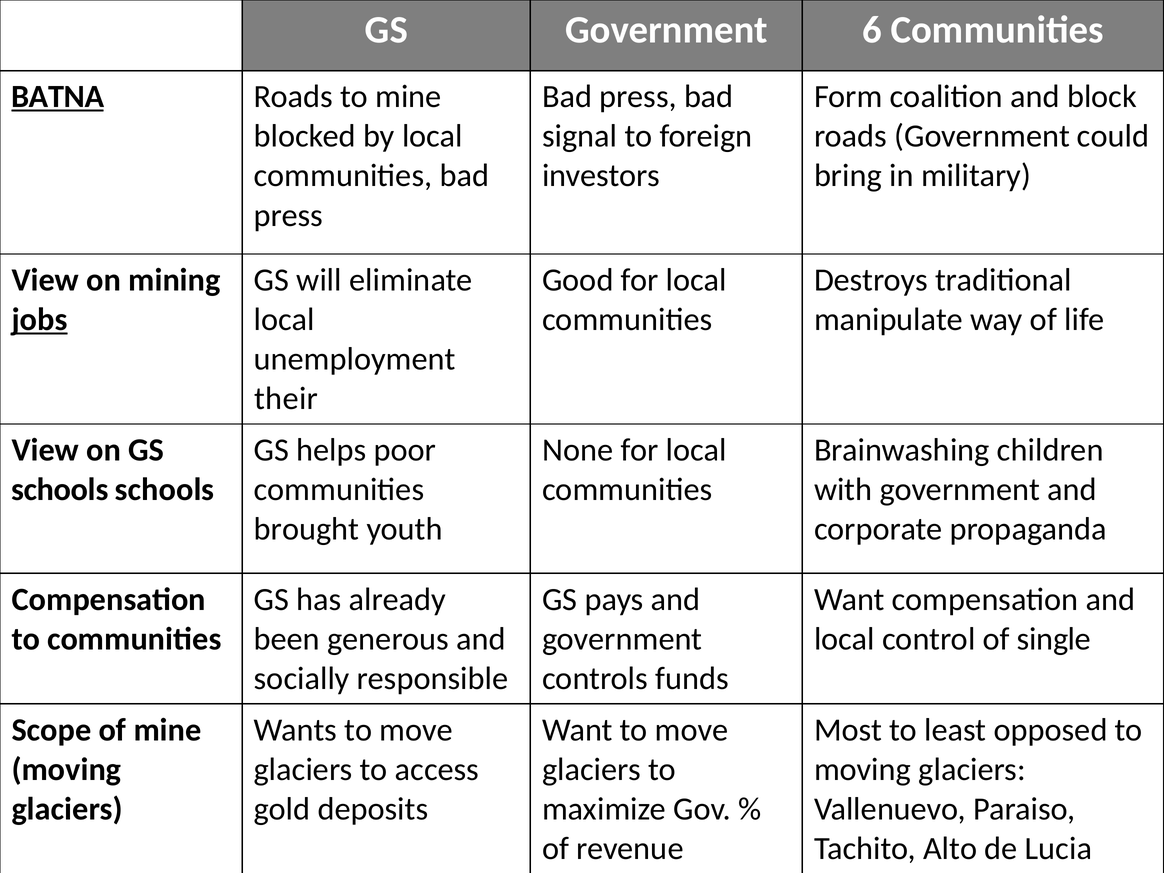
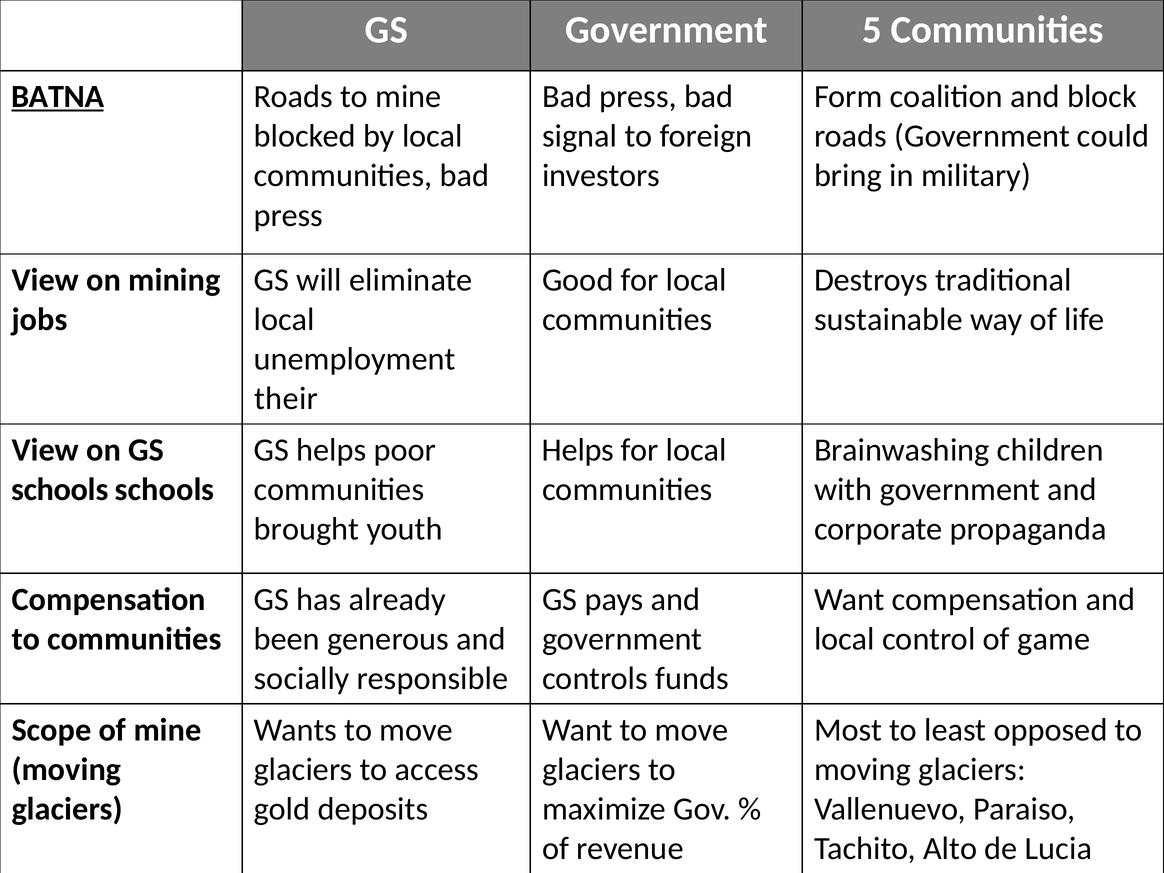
6: 6 -> 5 (872, 30)
jobs underline: present -> none (40, 320)
manipulate: manipulate -> sustainable (888, 320)
None: None -> Helps (578, 450)
single: single -> game (1054, 639)
